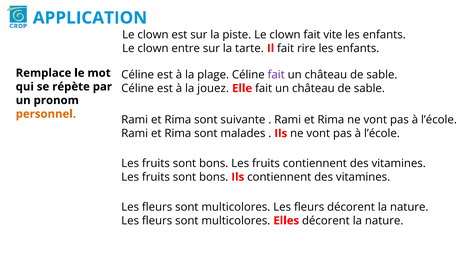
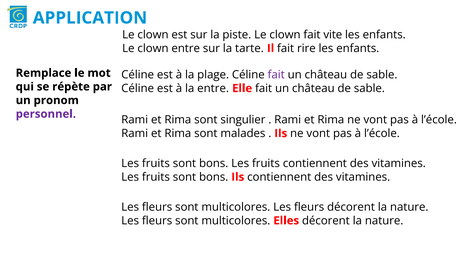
la jouez: jouez -> entre (213, 89)
personnel colour: orange -> purple (46, 114)
suivante: suivante -> singulier (243, 120)
